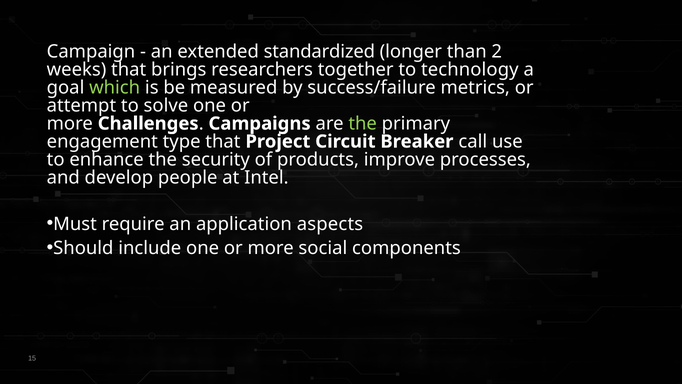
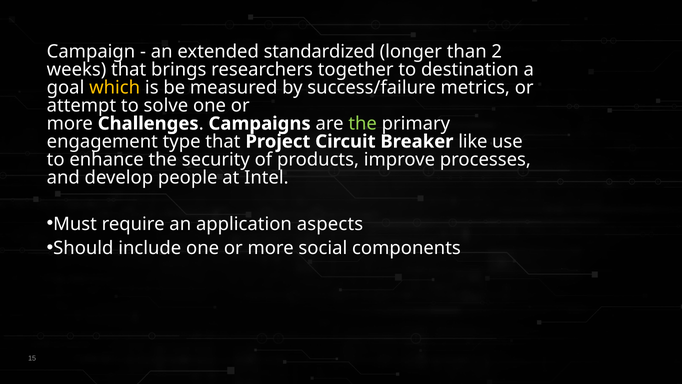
technology: technology -> destination (470, 70)
which colour: light green -> yellow (115, 88)
call: call -> like (473, 141)
